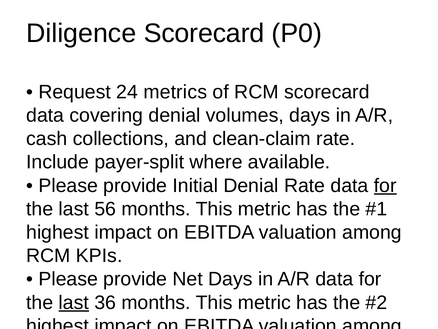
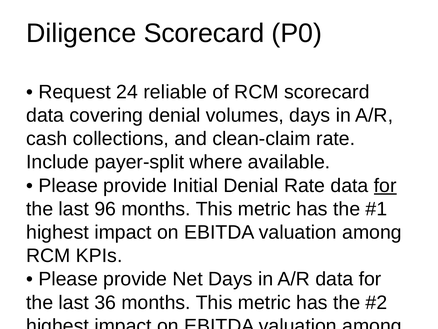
metrics: metrics -> reliable (175, 92)
56: 56 -> 96 (105, 209)
last underline: present -> none (74, 302)
